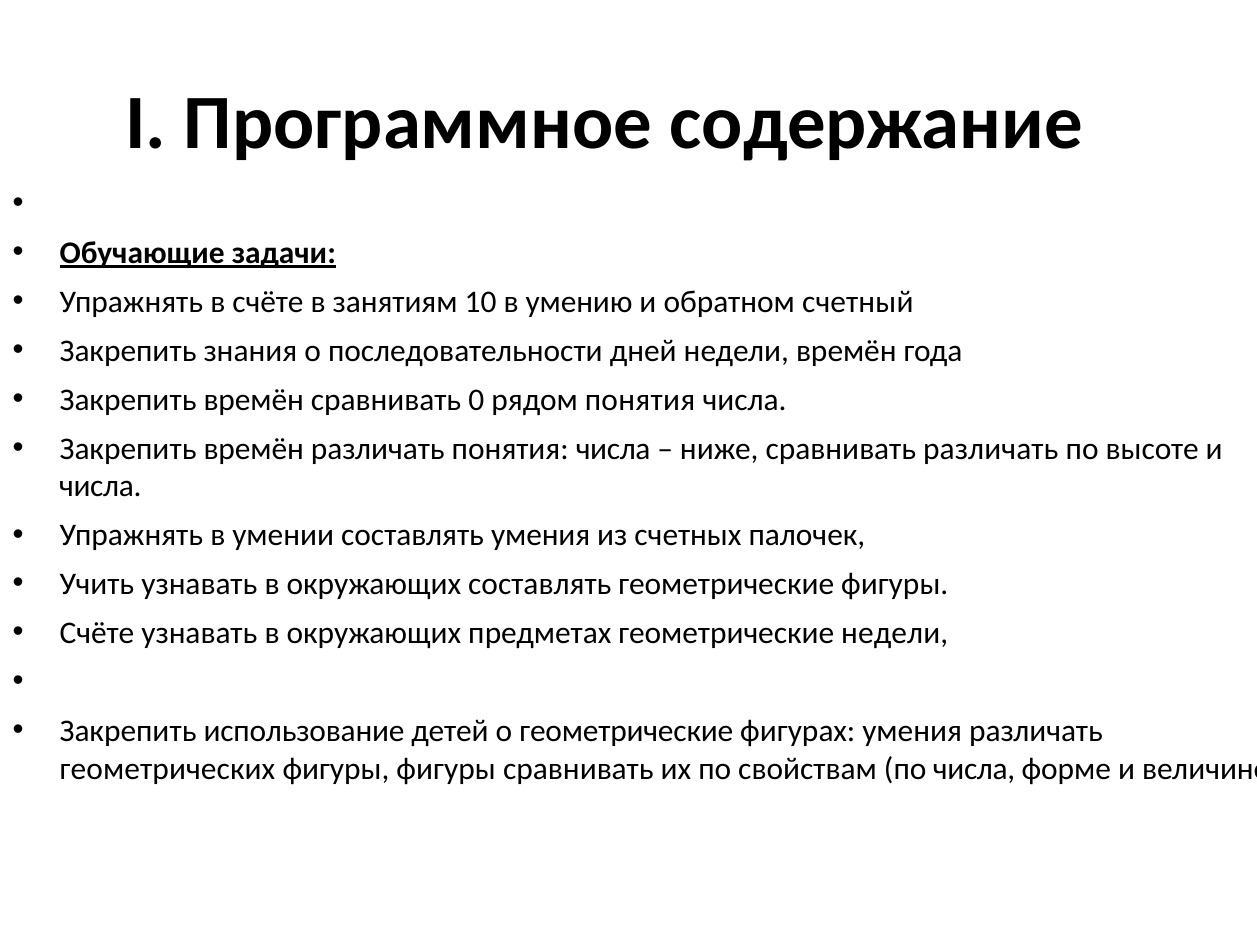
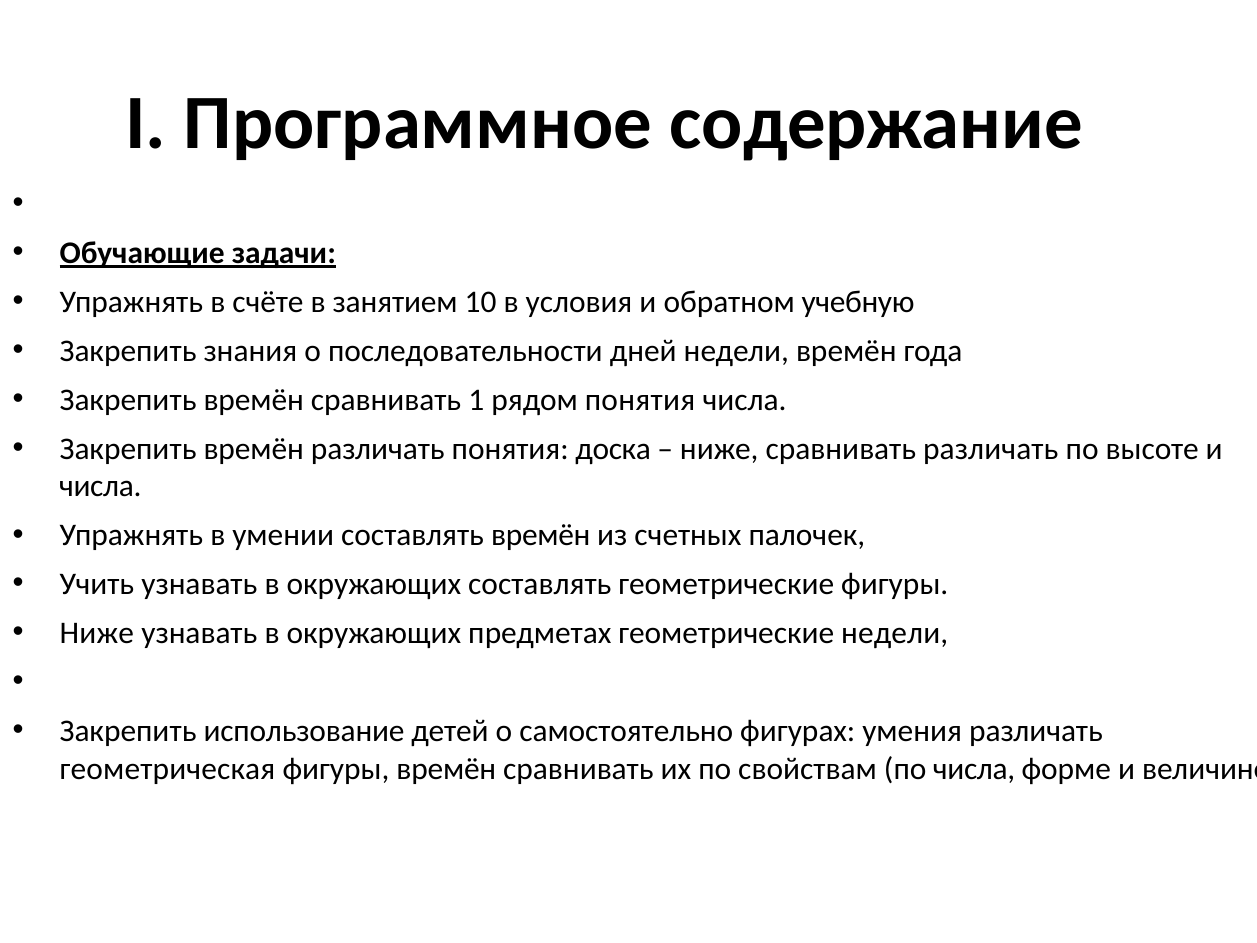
занятиям: занятиям -> занятием (395, 302)
умению: умению -> условия (579, 302)
счетный: счетный -> учебную (858, 302)
0: 0 -> 1 (476, 400)
различать понятия числа: числа -> доска (613, 449)
составлять умения: умения -> времён (541, 535)
Счёте: Счёте -> Ниже (97, 633)
о геометрические: геометрические -> самостоятельно (626, 731)
геометрических: геометрических -> геометрическая (168, 768)
фигуры фигуры: фигуры -> времён (446, 768)
